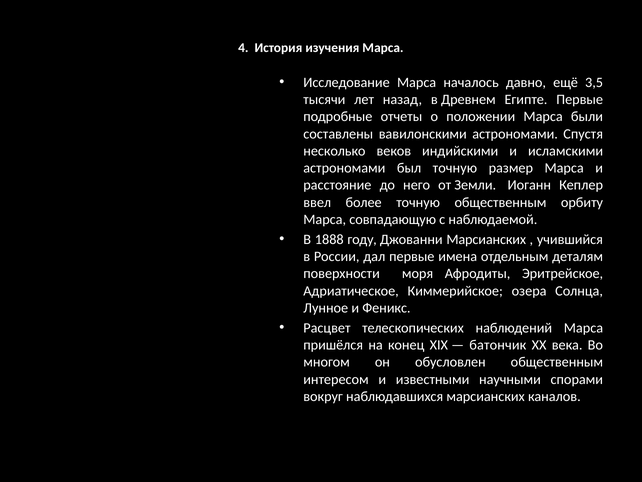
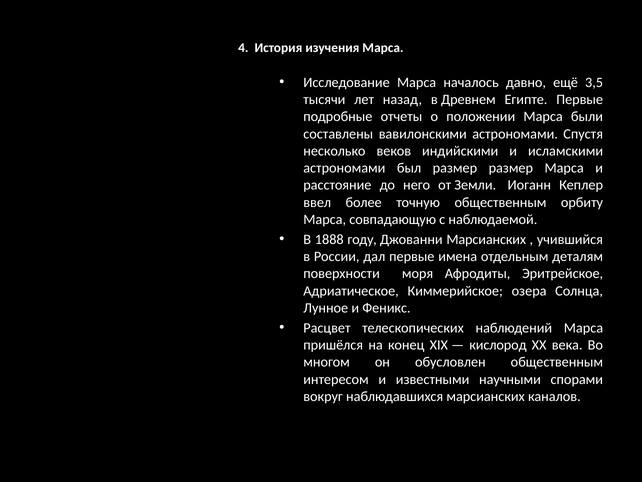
был точную: точную -> размер (455, 168)
батончик: батончик -> кислород (498, 345)
